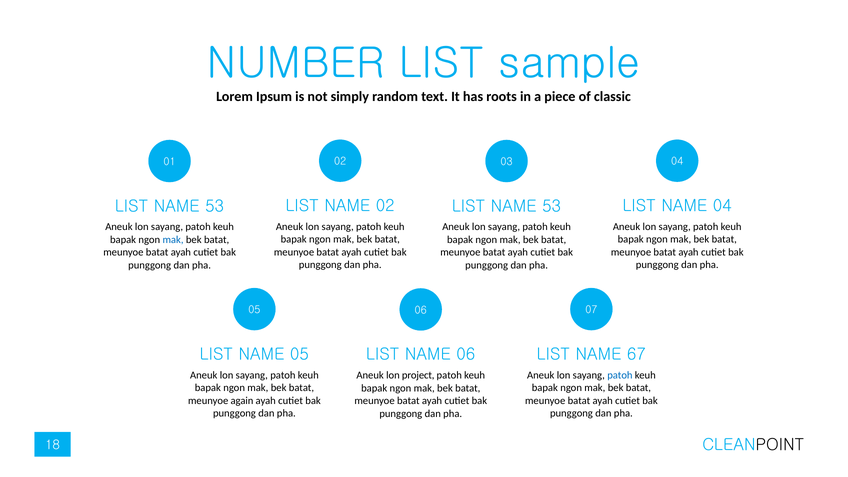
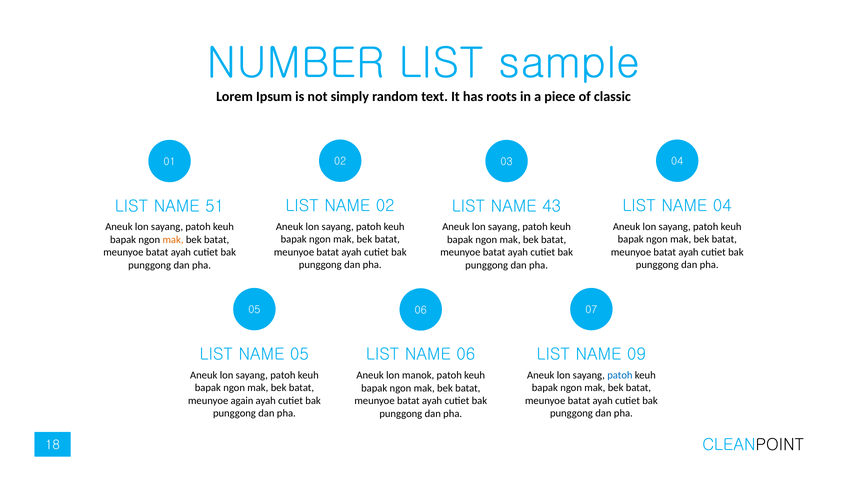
53: 53 -> 51 (215, 206)
53: 53 -> 43 (552, 206)
mak colour: blue -> orange (173, 240)
67: 67 -> 09 (636, 354)
project: project -> manok (418, 375)
